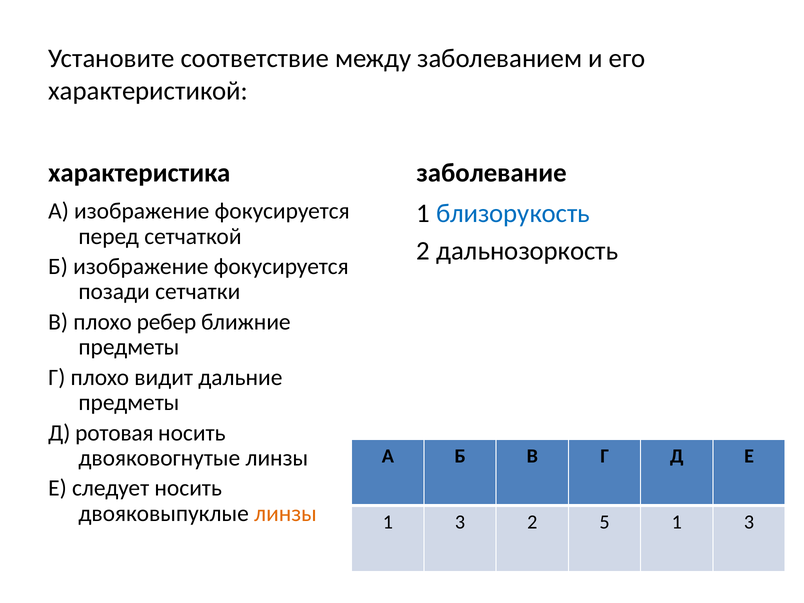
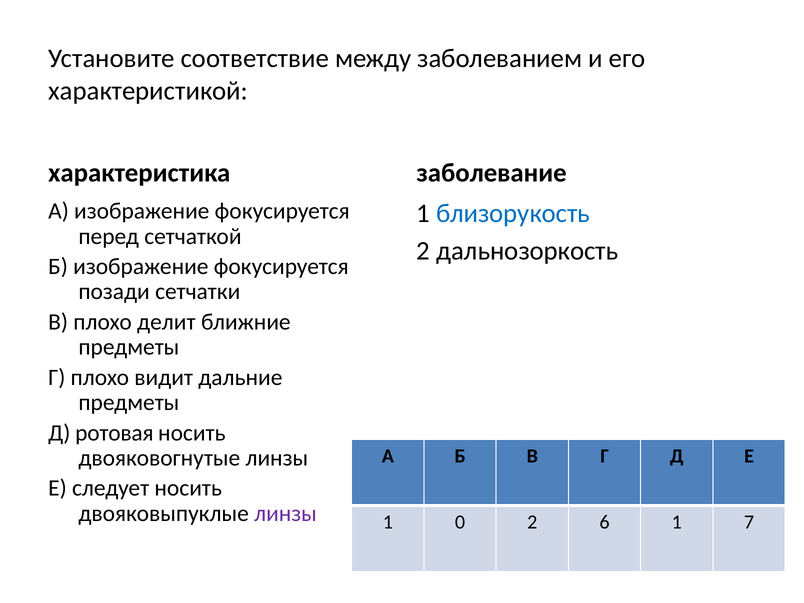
ребер: ребер -> делит (166, 322)
линзы colour: orange -> purple (285, 514)
3: 3 -> 0 (460, 522)
5: 5 -> 6 (605, 522)
3: 3 -> 7 (749, 522)
